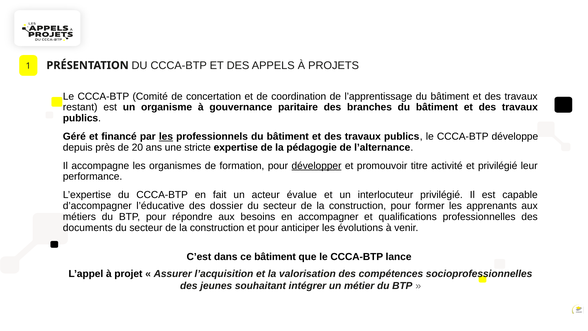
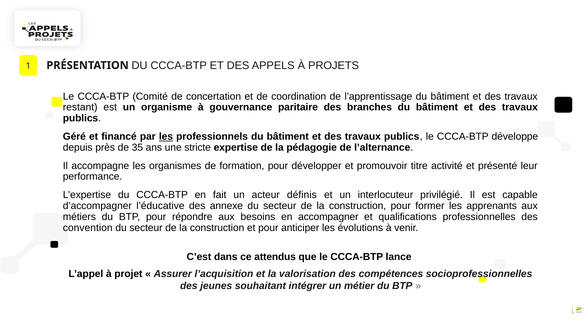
20: 20 -> 35 (137, 147)
développer underline: present -> none (317, 166)
et privilégié: privilégié -> présenté (498, 166)
évalue: évalue -> définis (302, 195)
dossier: dossier -> annexe (226, 206)
documents: documents -> convention (88, 228)
ce bâtiment: bâtiment -> attendus (275, 257)
